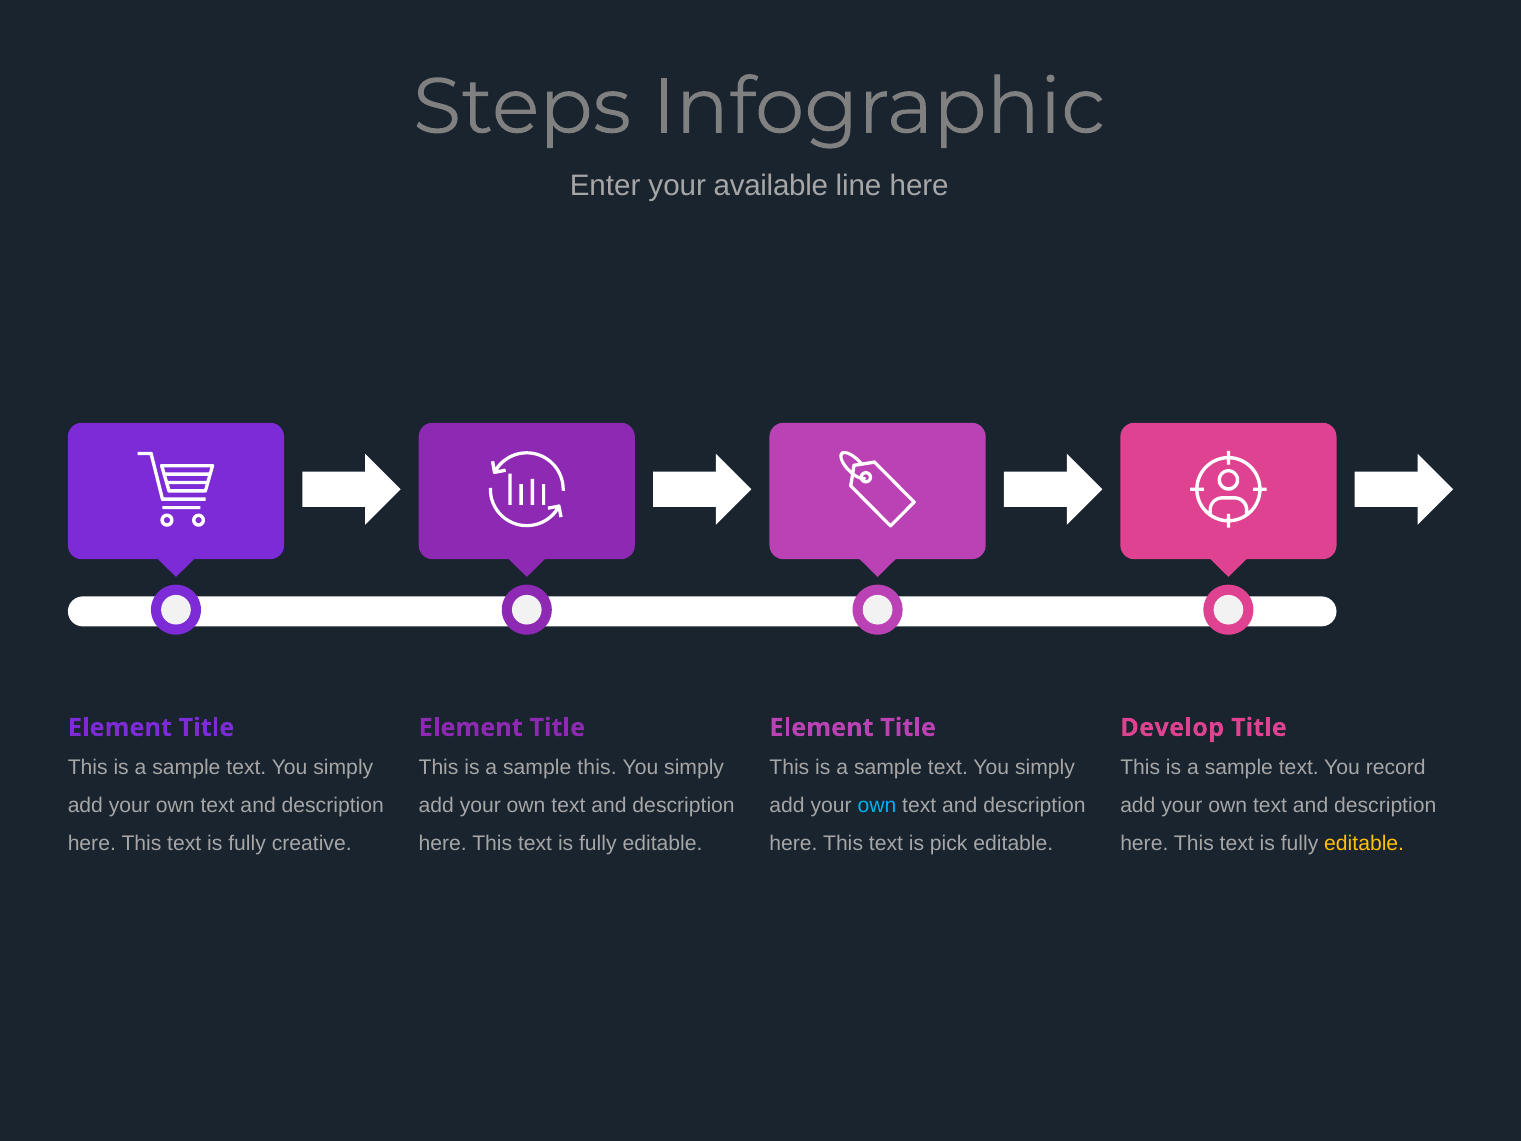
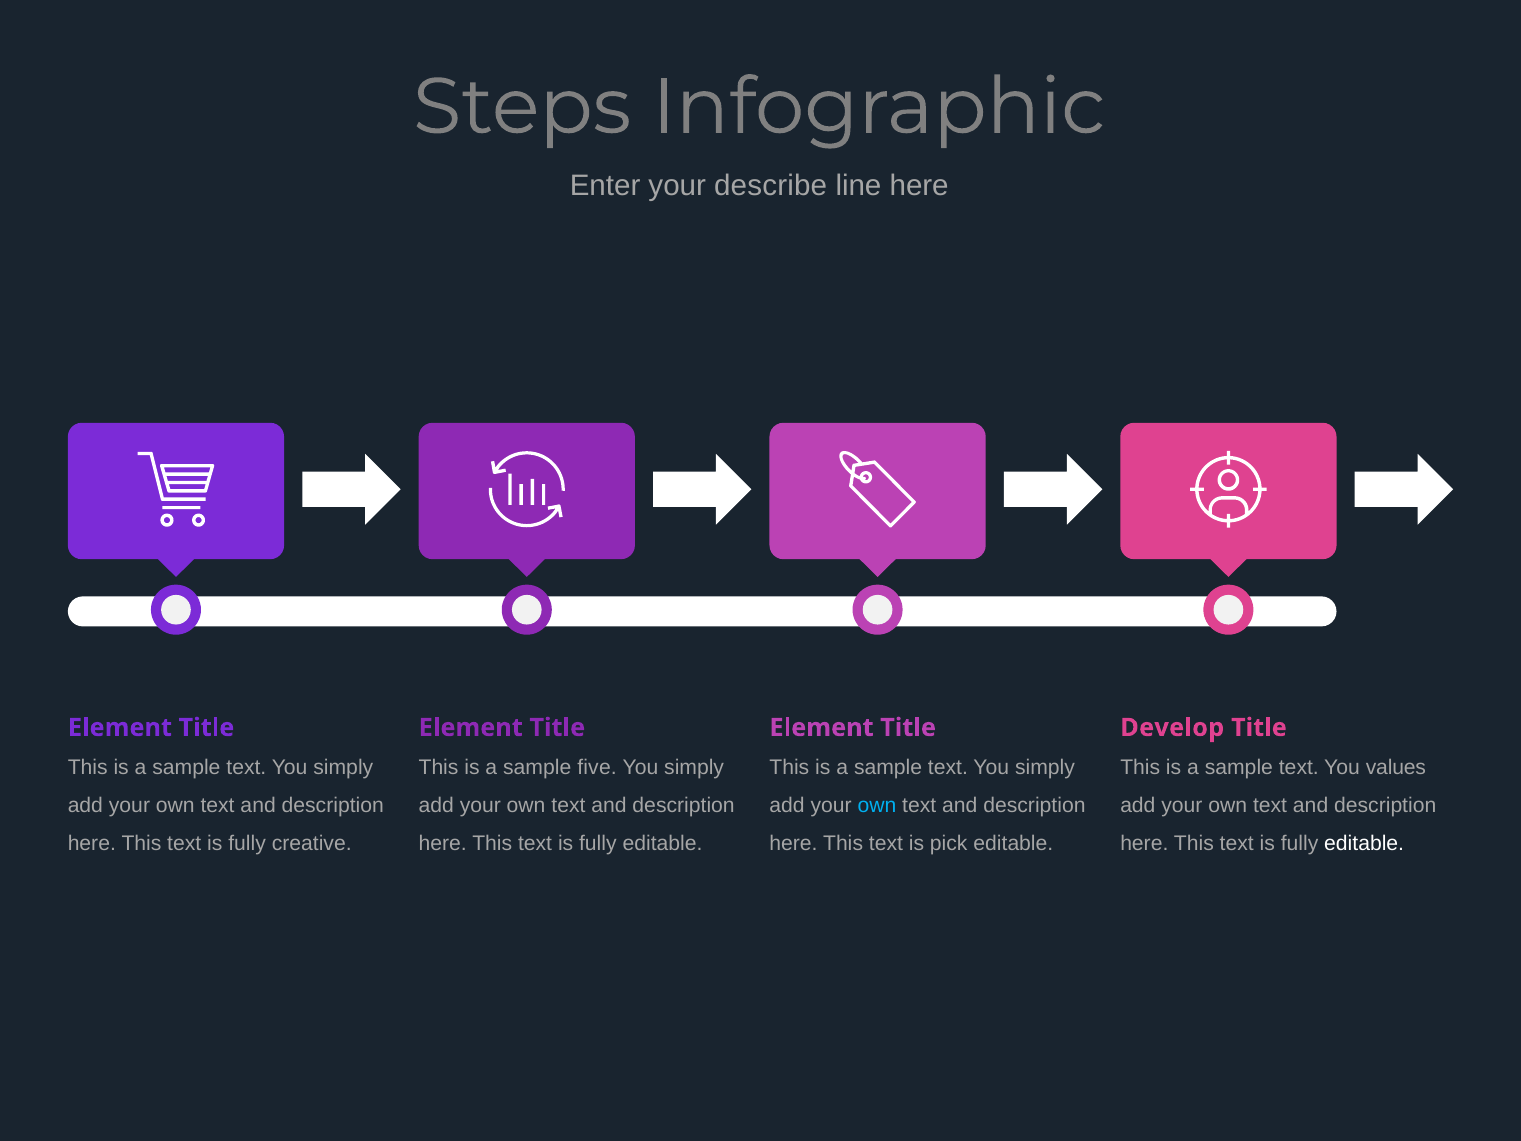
available: available -> describe (771, 186)
sample this: this -> five (597, 768)
record: record -> values (1396, 768)
editable colour: yellow -> white (1364, 844)
